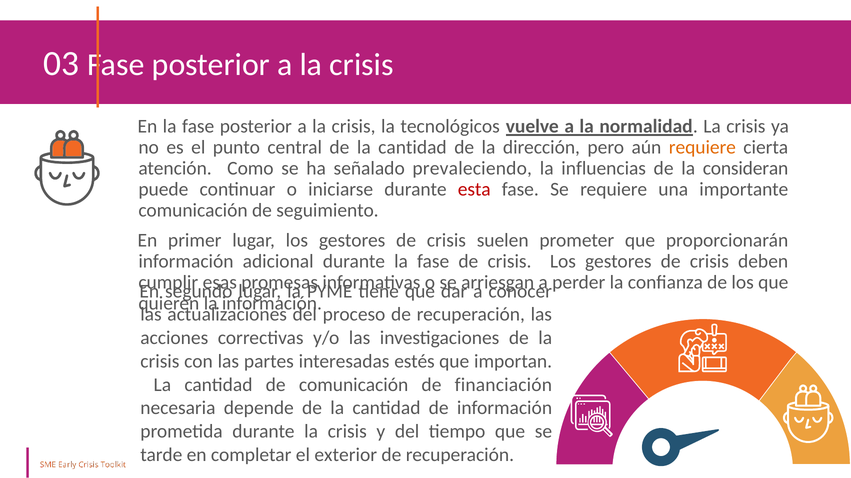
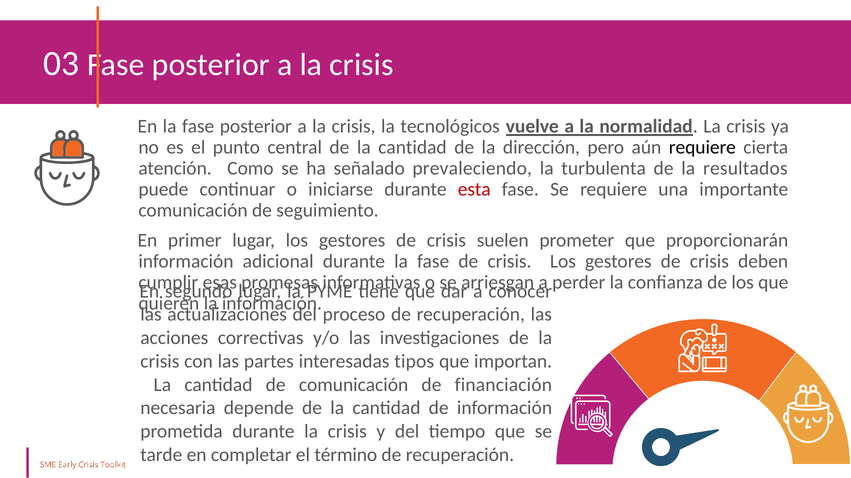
requiere colour: orange -> black (702, 148)
influencias: influencias -> turbulenta (604, 169)
consideran: consideran -> resultados (745, 169)
estés: estés -> tipos (414, 362)
exterior: exterior -> término (346, 455)
